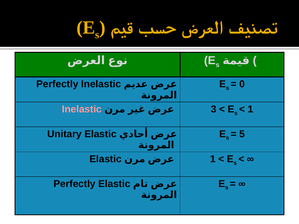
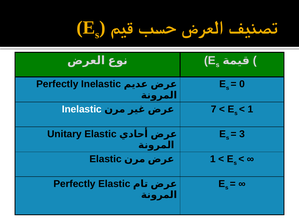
Inelastic colour: pink -> white (82, 109)
3: 3 -> 7 (214, 109)
5: 5 -> 3 (242, 134)
